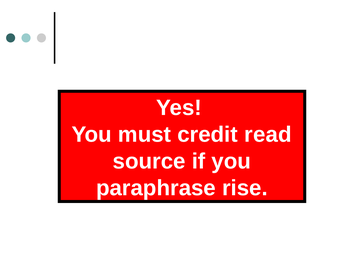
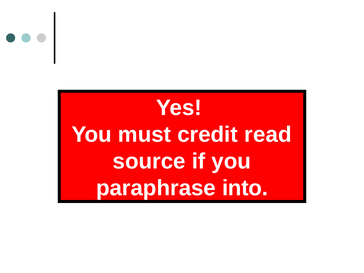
rise: rise -> into (245, 188)
